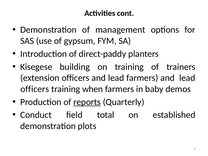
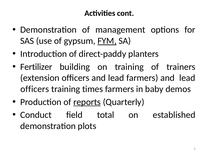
FYM underline: none -> present (107, 41)
Kisegese: Kisegese -> Fertilizer (36, 67)
when: when -> times (93, 89)
